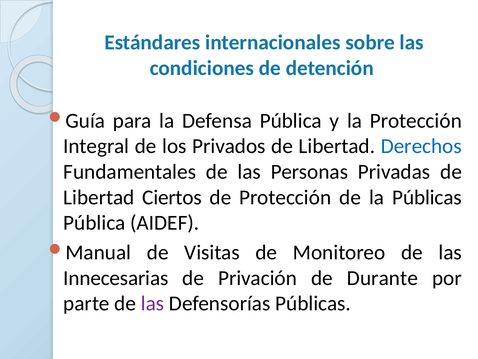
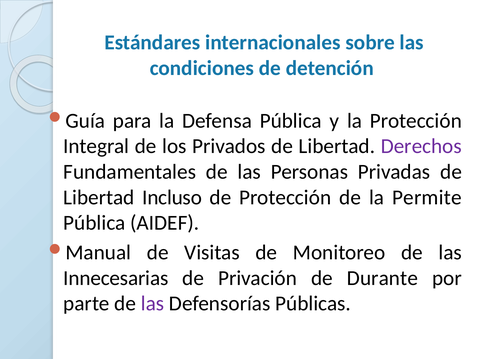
Derechos colour: blue -> purple (421, 146)
Ciertos: Ciertos -> Incluso (172, 197)
la Públicas: Públicas -> Permite (427, 197)
